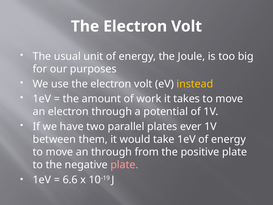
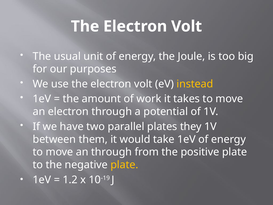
ever: ever -> they (191, 126)
plate colour: pink -> yellow (124, 165)
6.6: 6.6 -> 1.2 (70, 179)
